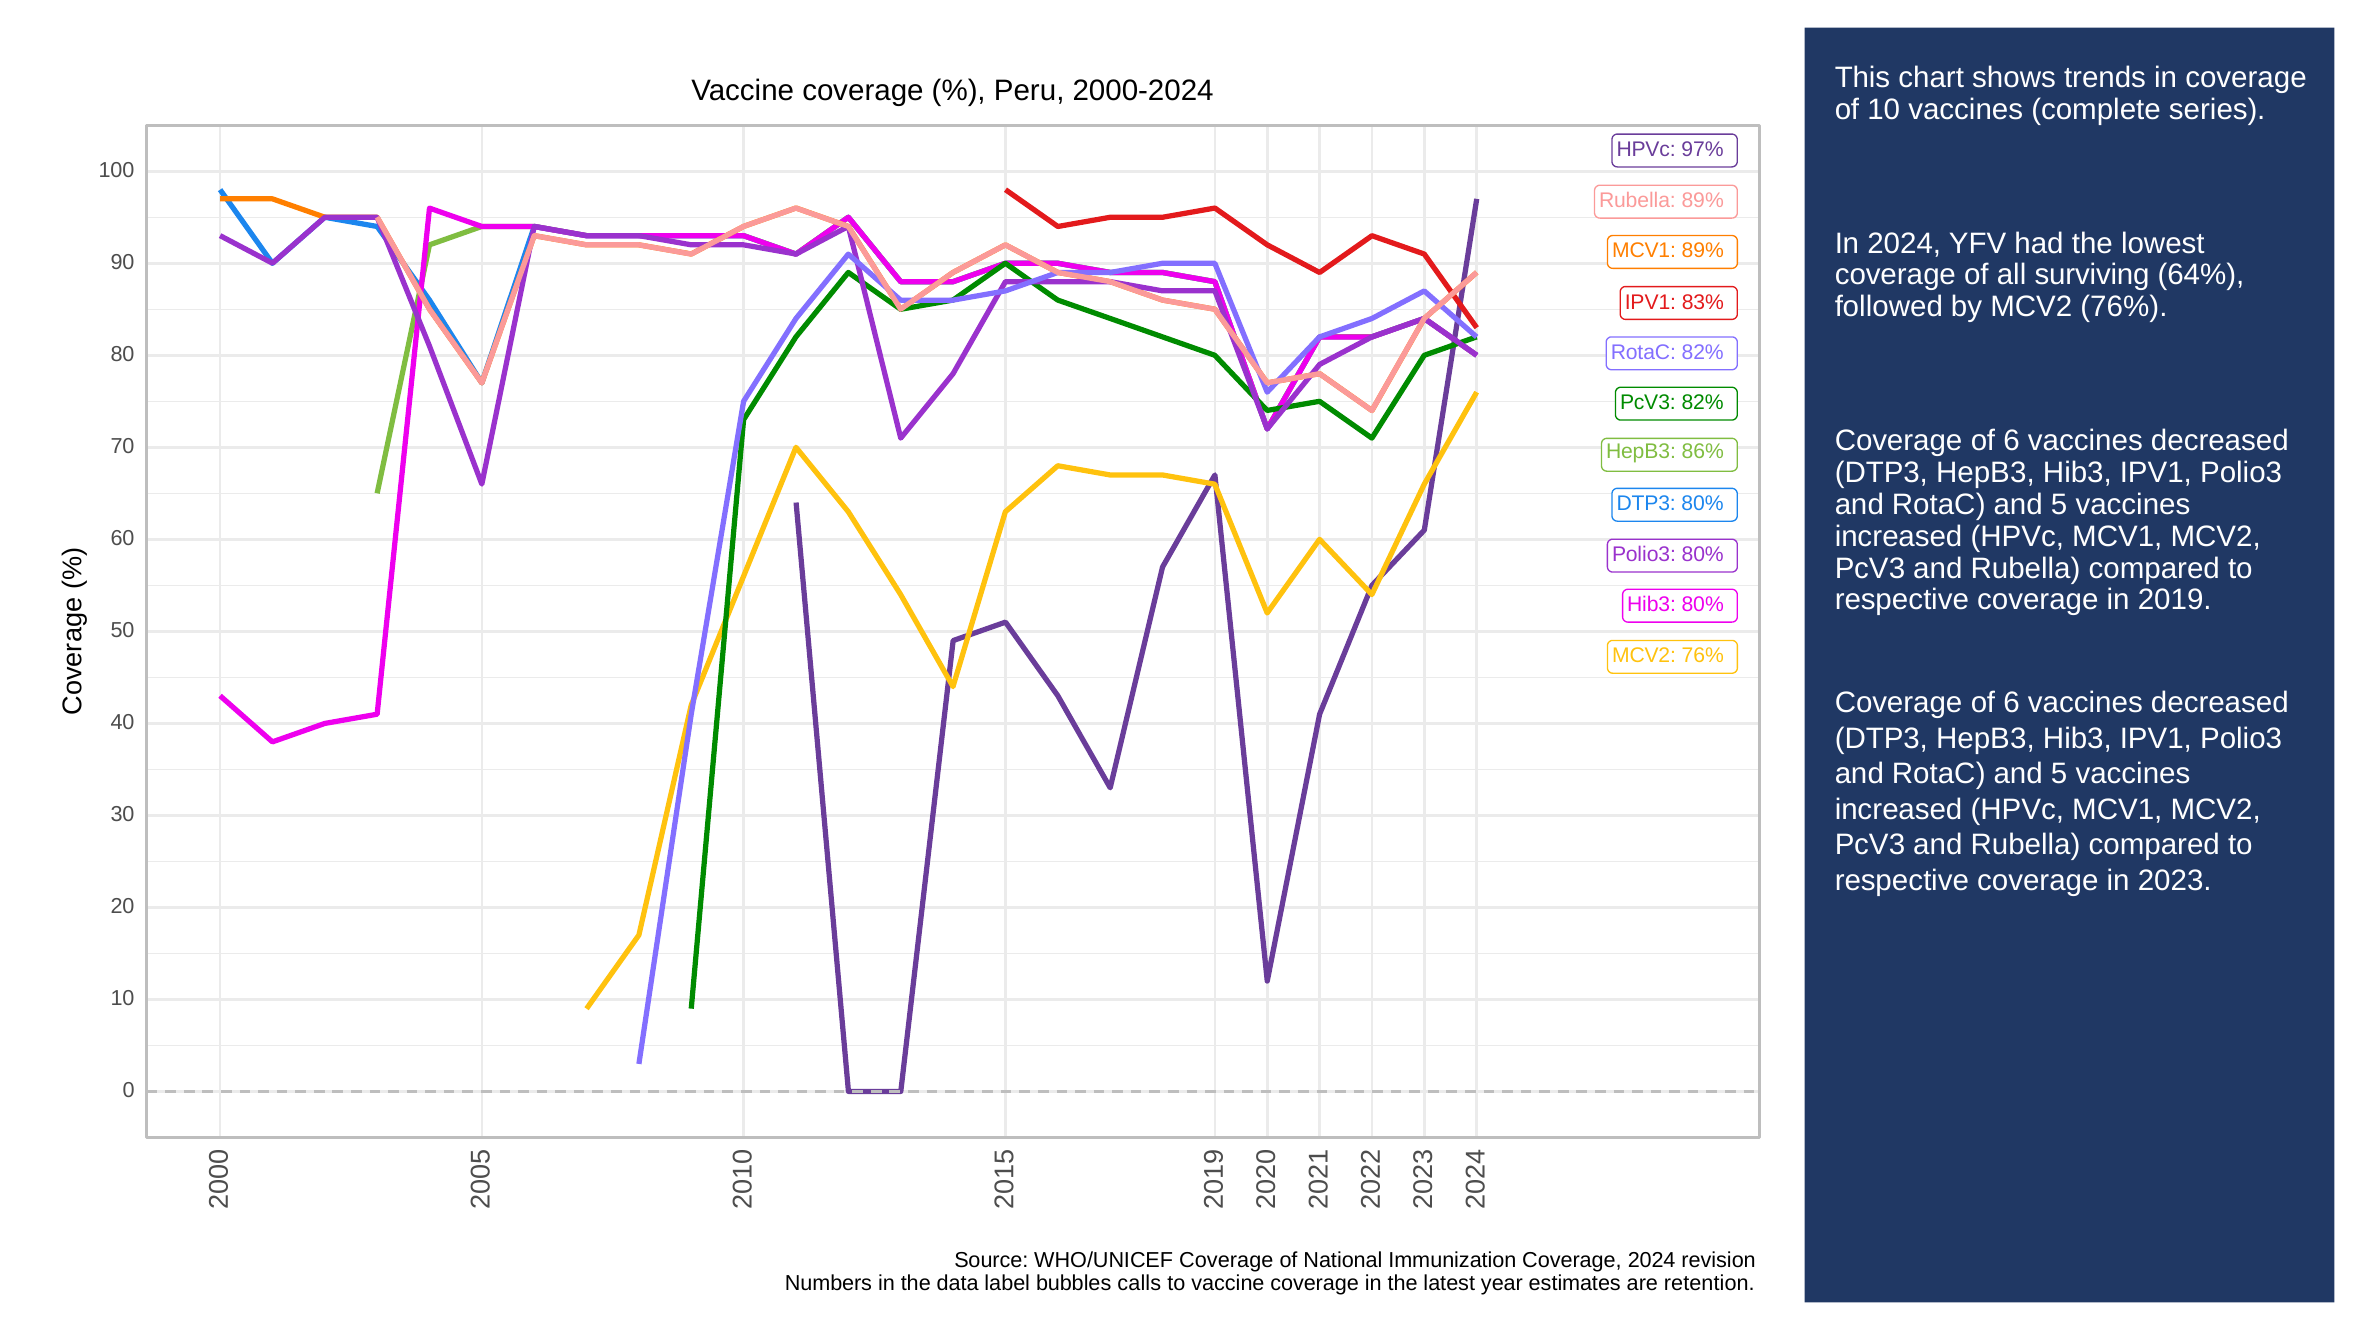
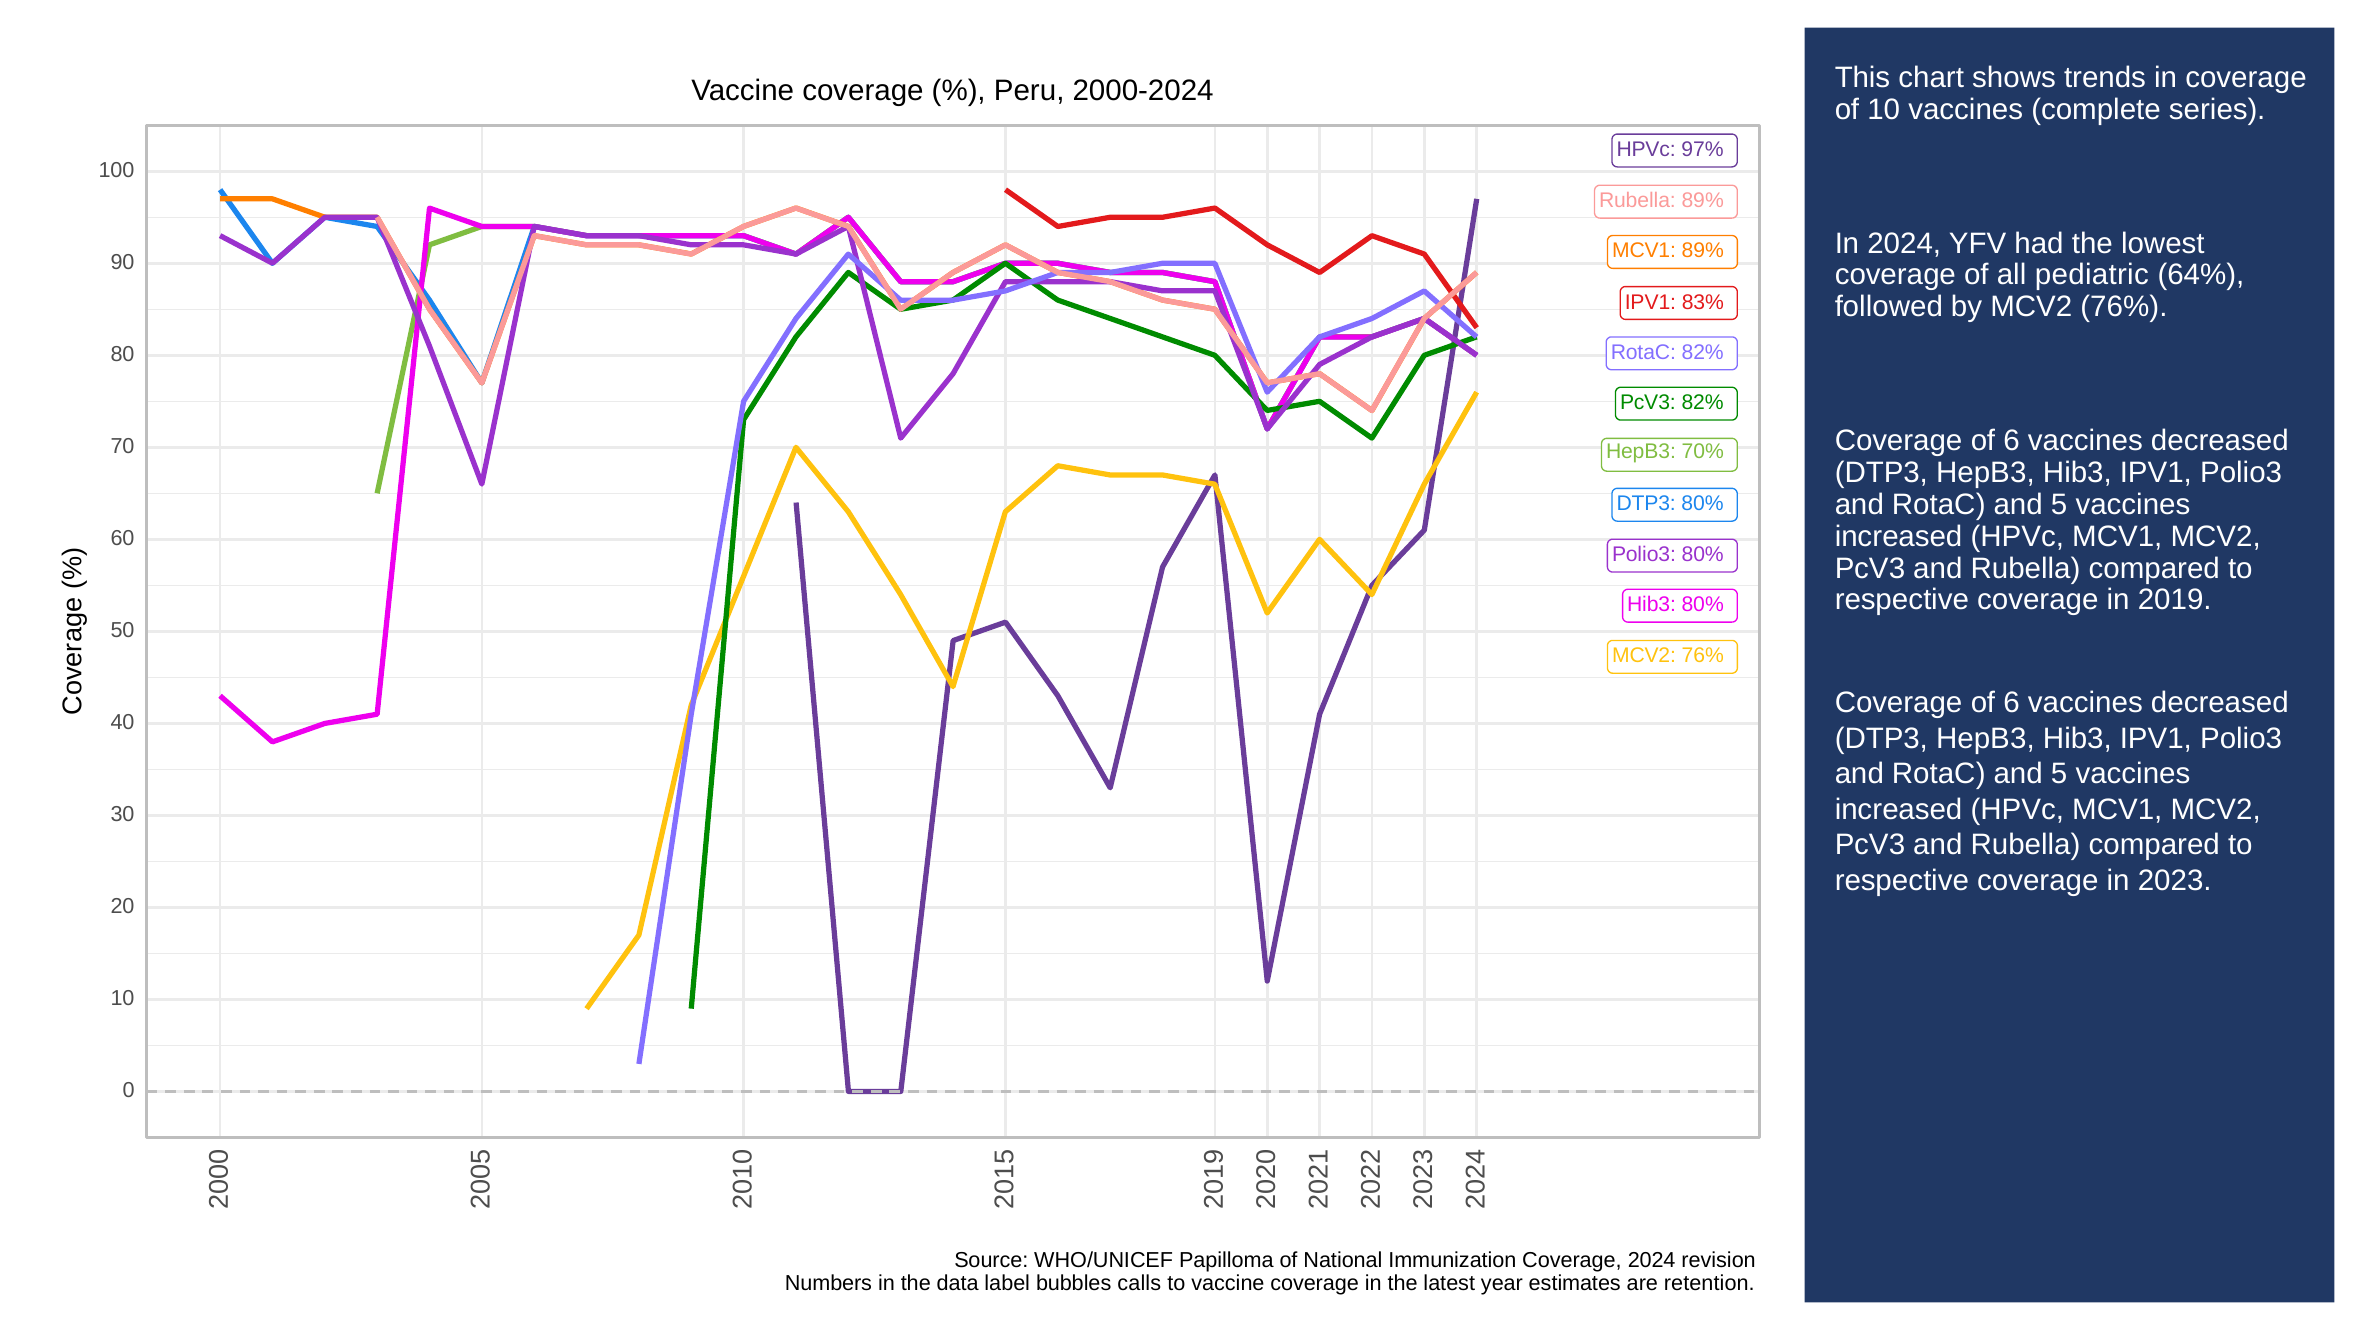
surviving: surviving -> pediatric (2092, 275)
86%: 86% -> 70% (1703, 452)
WHO/UNICEF Coverage: Coverage -> Papilloma (1226, 1260)
